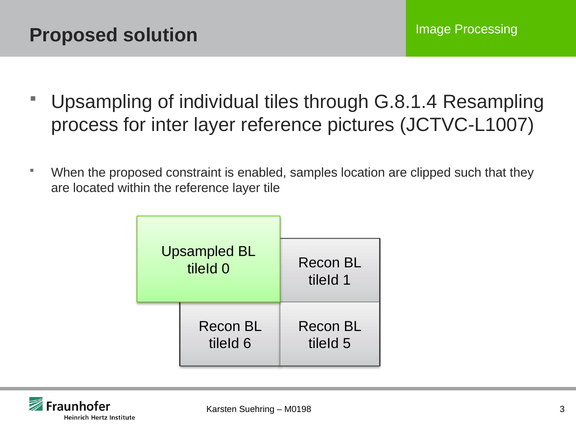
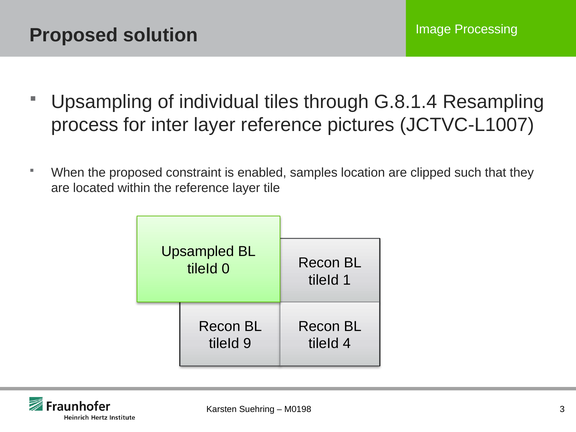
6: 6 -> 9 (247, 344)
5: 5 -> 4 (347, 344)
